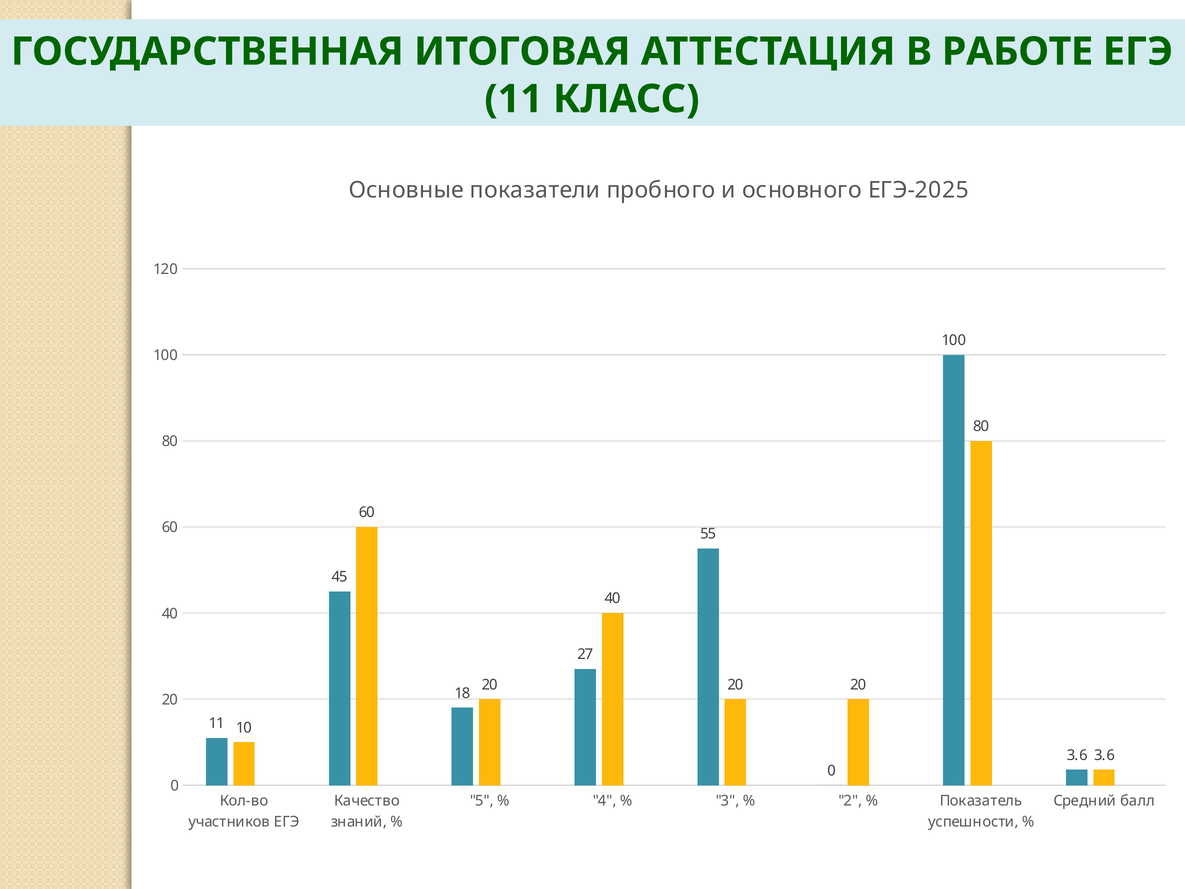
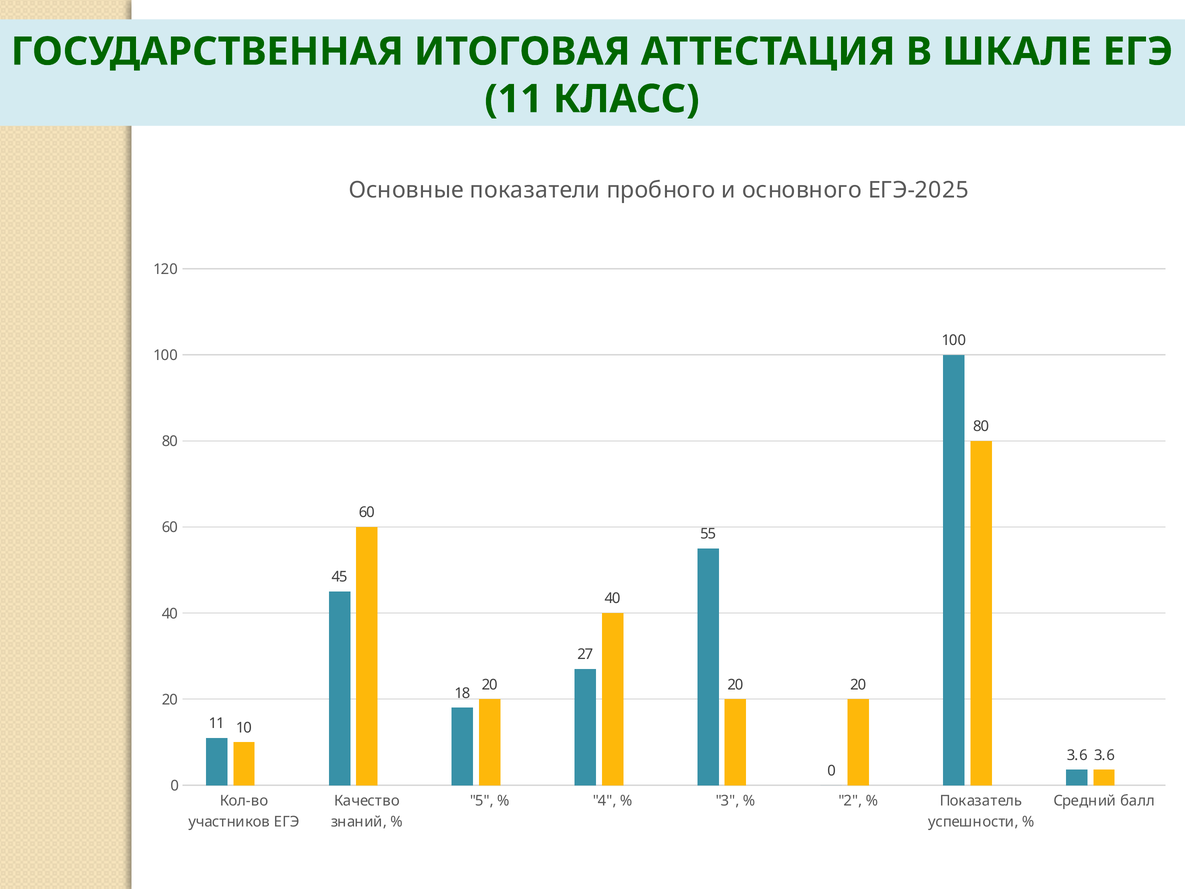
РАБОТЕ: РАБОТЕ -> ШКАЛЕ (1017, 52)
